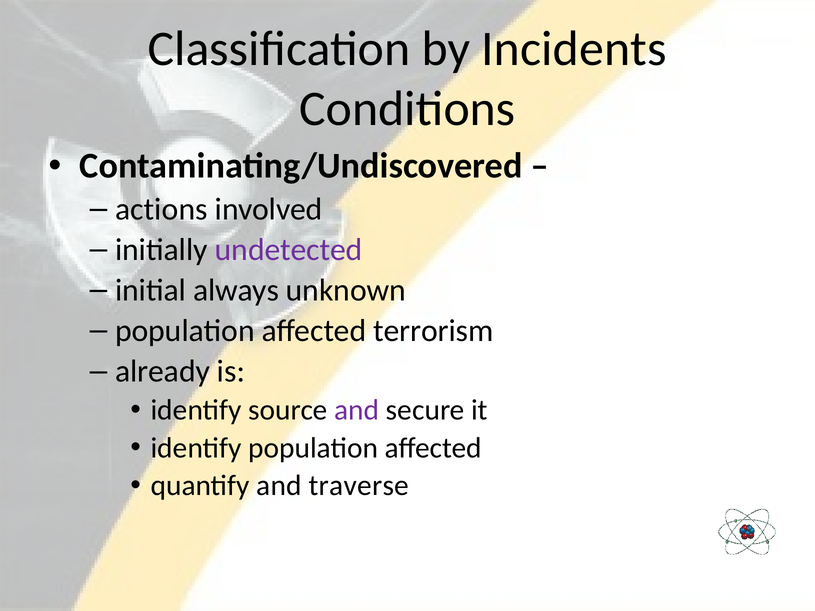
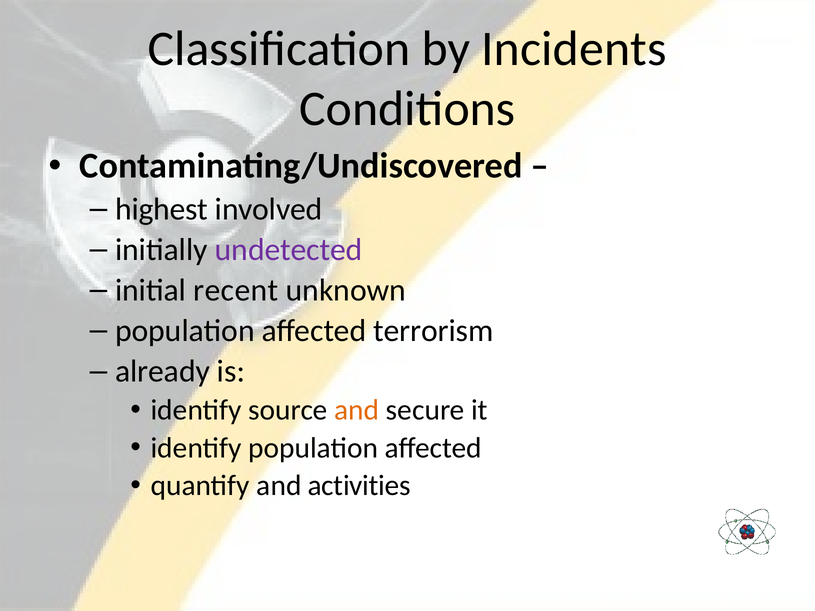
actions: actions -> highest (162, 209)
always: always -> recent (236, 290)
and colour: purple -> orange (357, 410)
traverse: traverse -> activities (359, 486)
